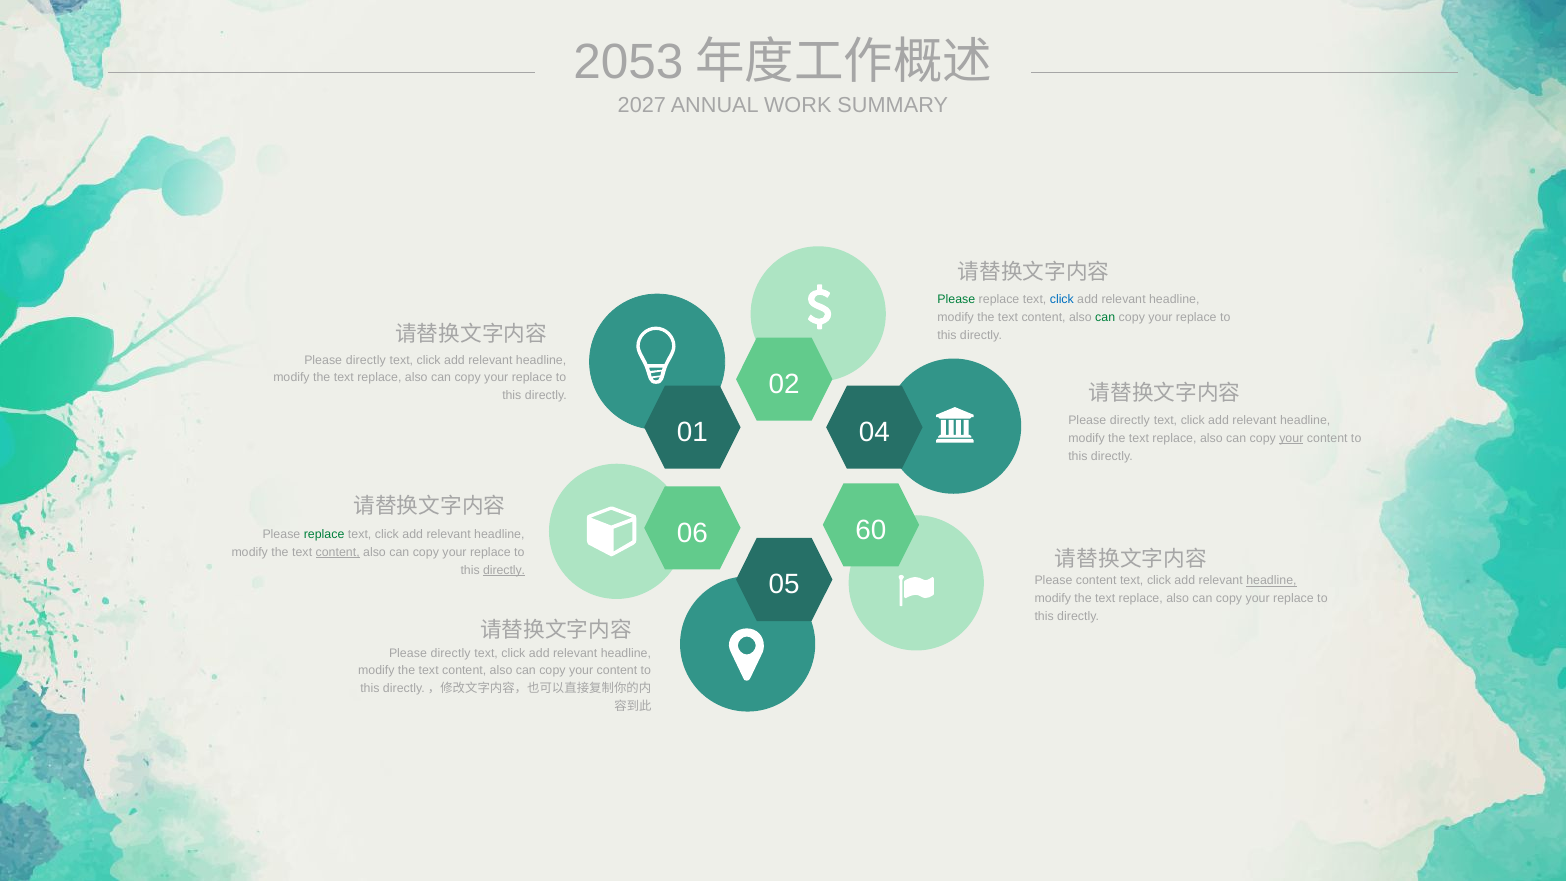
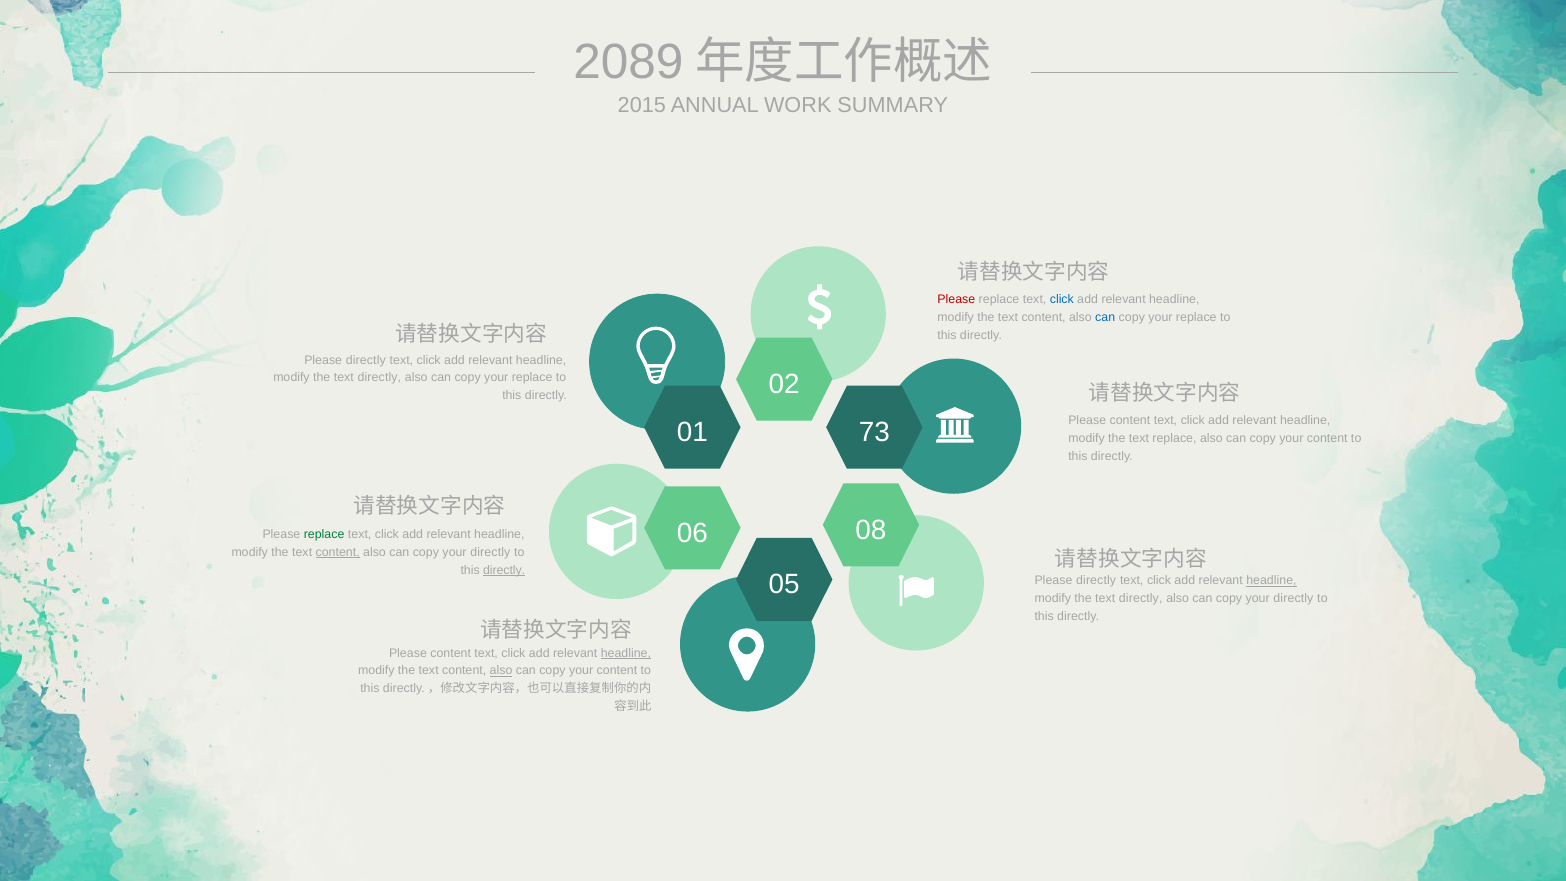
2053: 2053 -> 2089 (628, 62)
2027: 2027 -> 2015 (642, 105)
Please colour: green -> red (956, 300)
can colour: green -> blue (1105, 317)
replace: replace -> directly (379, 378)
directly: directly -> content (1130, 421)
04: 04 -> 73 (874, 432)
your underline: present -> none (1291, 438)
60: 60 -> 08 (871, 530)
replace: replace -> directly (490, 552)
content: content -> directly (1096, 581)
replace: replace -> directly (1141, 598)
replace: replace -> directly (1293, 598)
directly: directly -> content (451, 653)
headline underline: none -> present (626, 653)
also underline: none -> present (501, 671)
